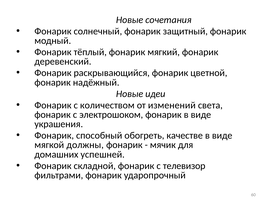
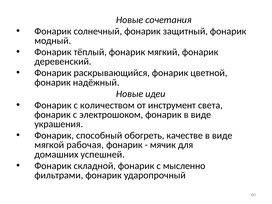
изменений: изменений -> инструмент (172, 105)
должны: должны -> рабочая (85, 145)
телевизор: телевизор -> мысленно (184, 166)
